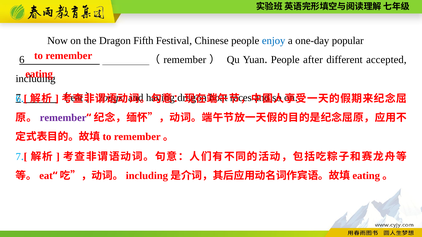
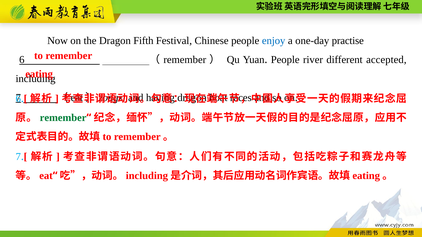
popular: popular -> practise (348, 41)
after: after -> river (313, 60)
remember colour: purple -> green (63, 118)
